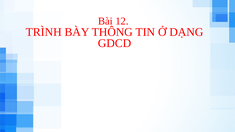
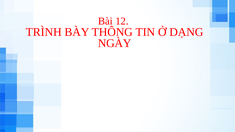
GDCD: GDCD -> NGÀY (115, 43)
